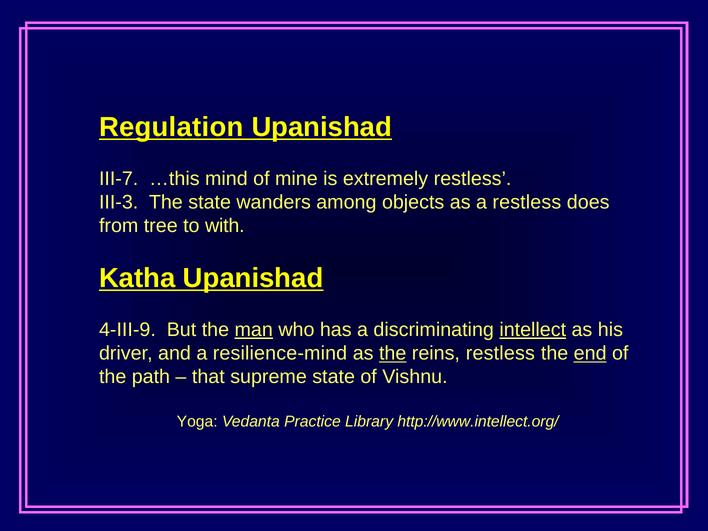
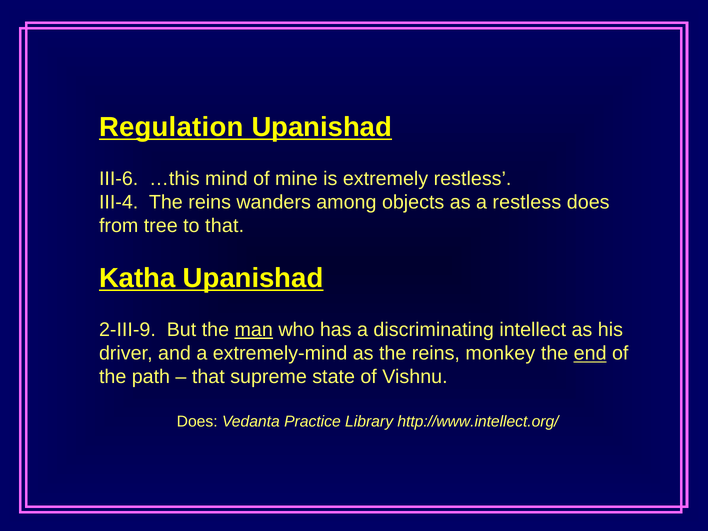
III-7: III-7 -> III-6 (119, 179)
III-3: III-3 -> III-4 (119, 202)
state: state -> reins (210, 202)
to with: with -> that (225, 226)
4-III-9: 4-III-9 -> 2-III-9 (127, 330)
intellect underline: present -> none (533, 330)
resilience-mind: resilience-mind -> extremely-mind (280, 353)
the underline: present -> none (393, 353)
reins restless: restless -> monkey (500, 353)
Yoga: Yoga -> Does (197, 422)
